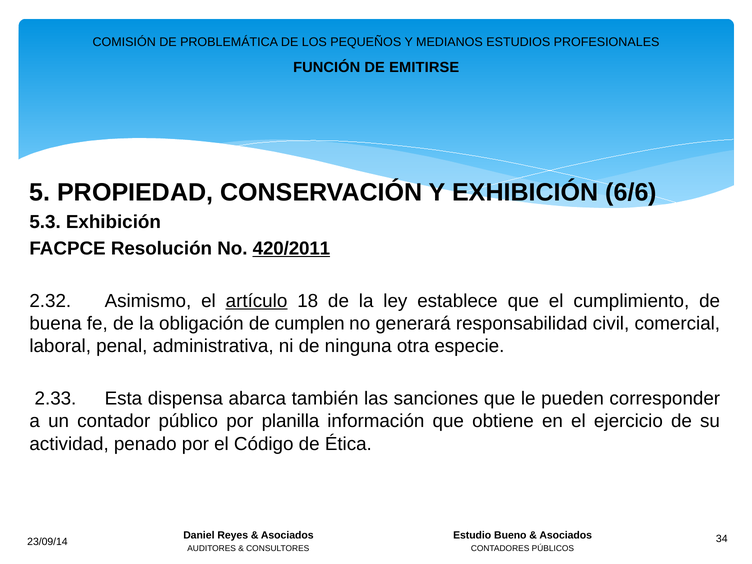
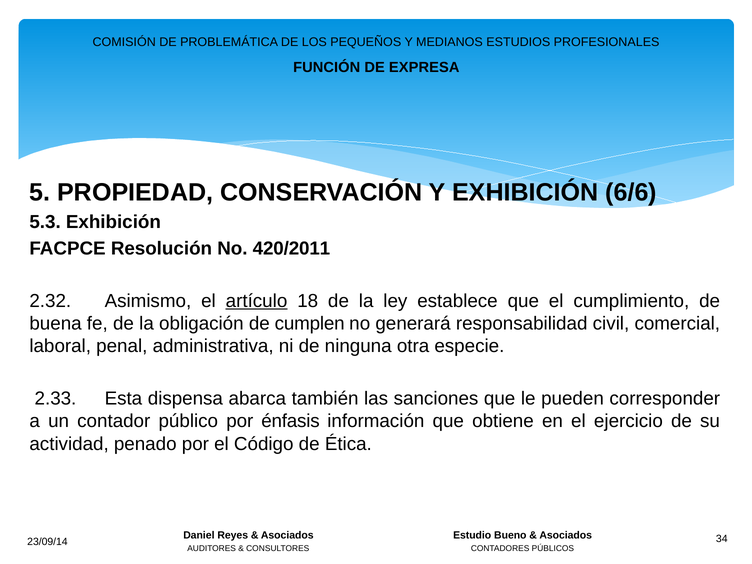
EMITIRSE: EMITIRSE -> EXPRESA (424, 68)
420/2011 underline: present -> none (291, 248)
planilla: planilla -> énfasis (290, 421)
